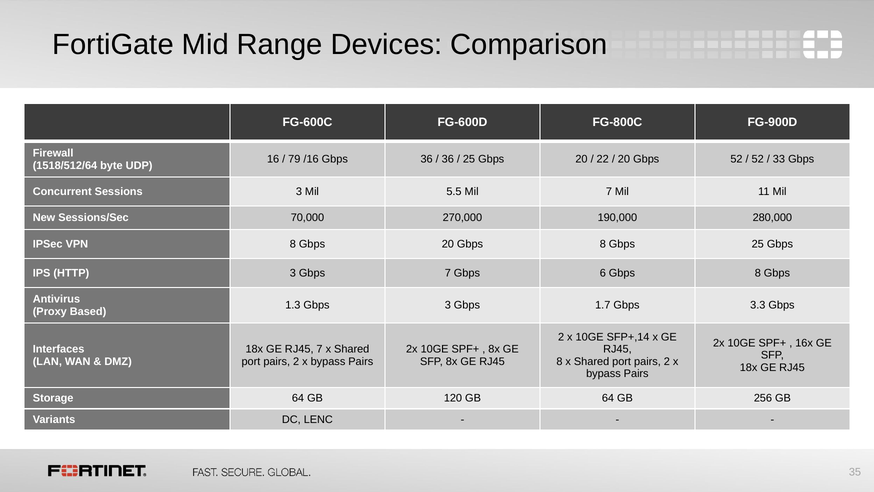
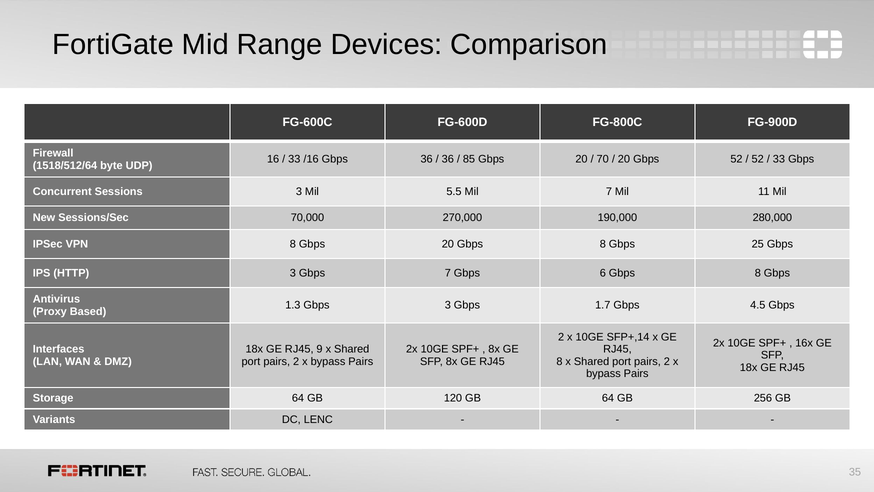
79: 79 -> 33 (294, 159)
25: 25 -> 85 (469, 159)
22: 22 -> 70 (603, 159)
3.3: 3.3 -> 4.5 (758, 305)
RJ45 7: 7 -> 9 (320, 349)
